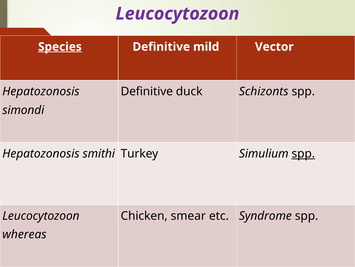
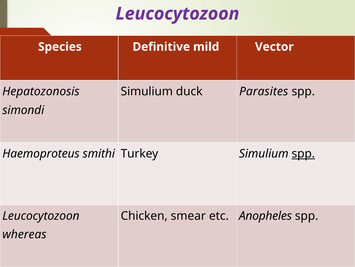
Species underline: present -> none (60, 47)
Definitive: Definitive -> Simulium (147, 91)
Schizonts: Schizonts -> Parasites (264, 91)
Hepatozonosis: Hepatozonosis -> Haemoproteus (41, 153)
Syndrome: Syndrome -> Anopheles (265, 215)
